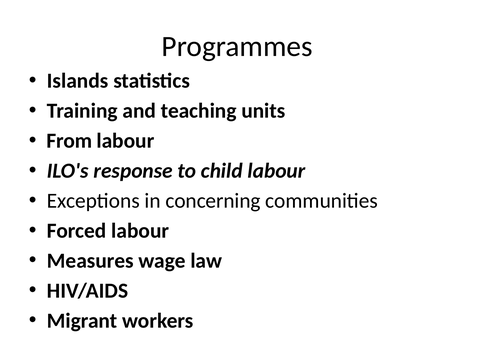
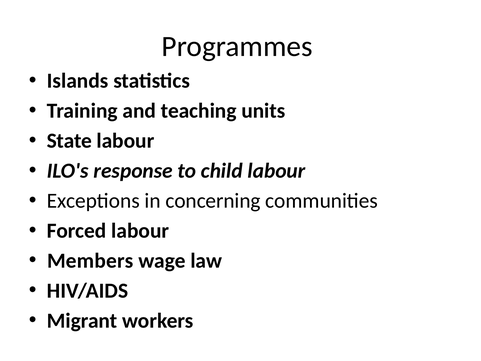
From: From -> State (69, 141)
Measures: Measures -> Members (90, 261)
